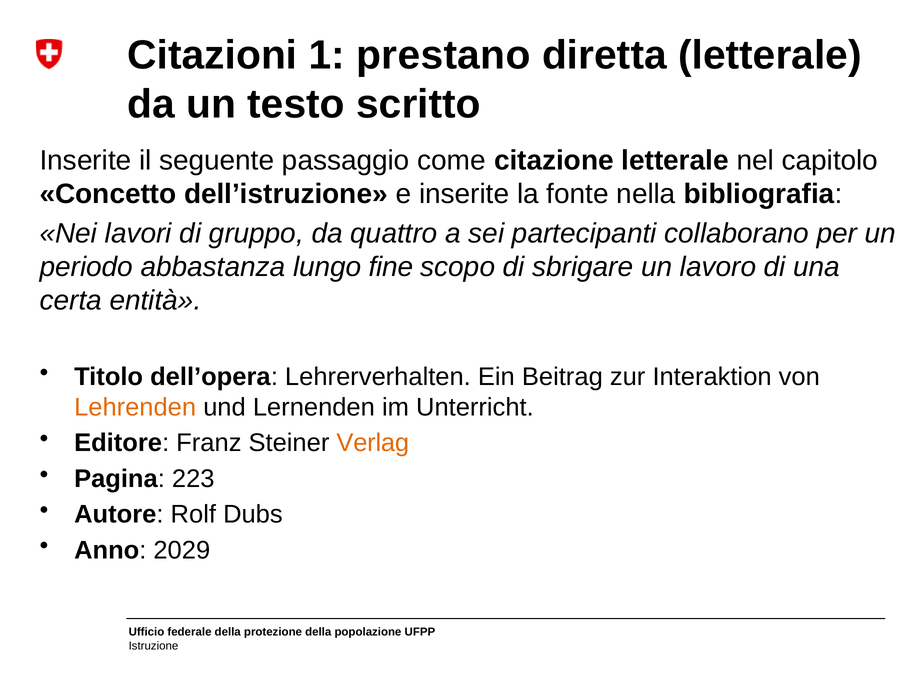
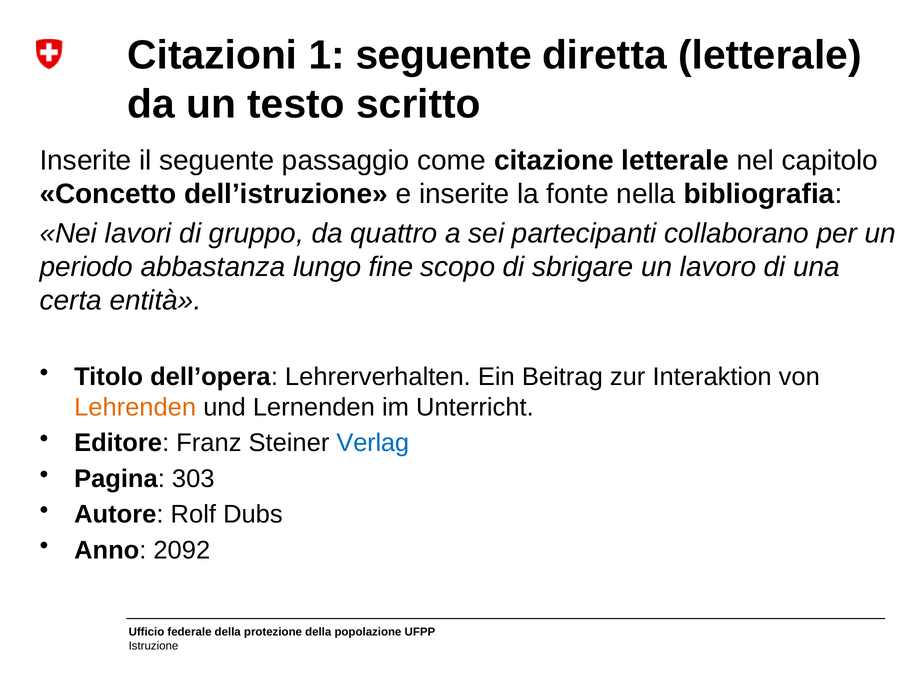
1 prestano: prestano -> seguente (444, 55)
Verlag colour: orange -> blue (373, 443)
223: 223 -> 303 (193, 479)
2029: 2029 -> 2092 (182, 551)
